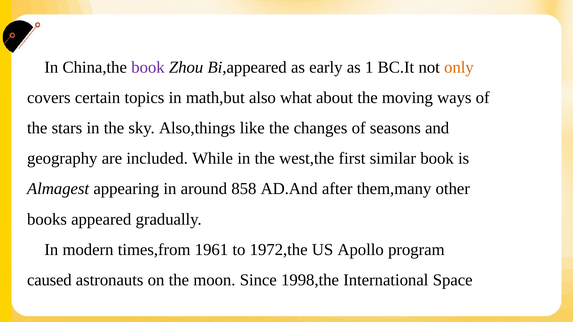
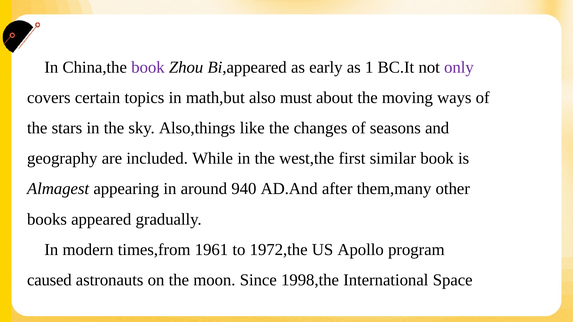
only colour: orange -> purple (459, 67)
what: what -> must (296, 98)
858: 858 -> 940 (244, 189)
